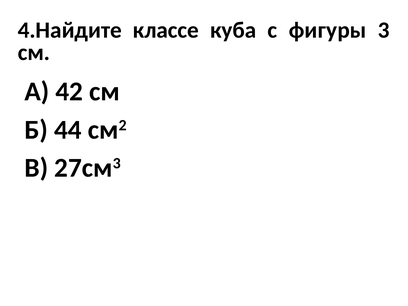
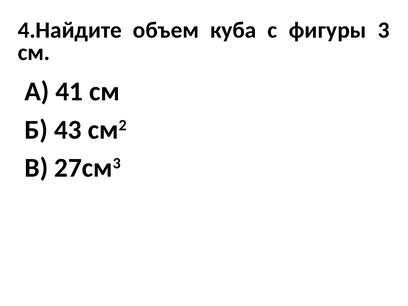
классе: классе -> объем (166, 30)
42: 42 -> 41 (69, 92)
44: 44 -> 43 (68, 130)
